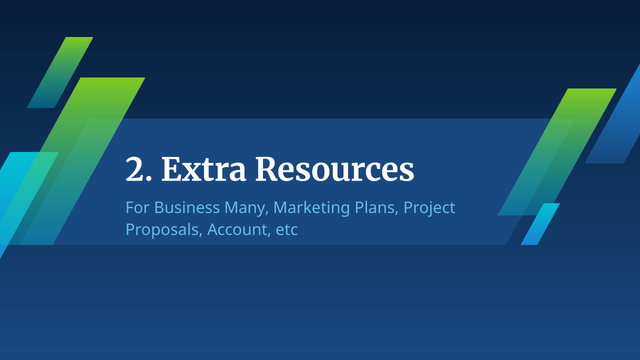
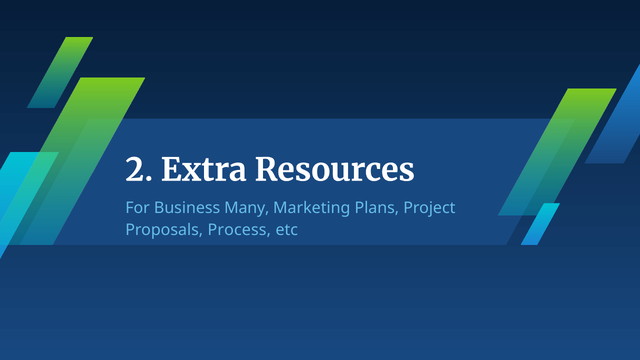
Account: Account -> Process (239, 230)
